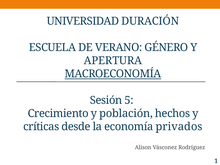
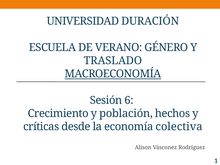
APERTURA: APERTURA -> TRASLADO (113, 61)
5: 5 -> 6 (129, 100)
privados: privados -> colectiva (179, 127)
